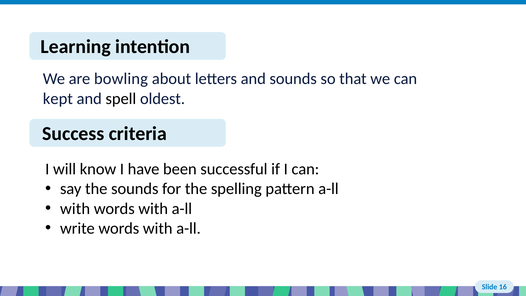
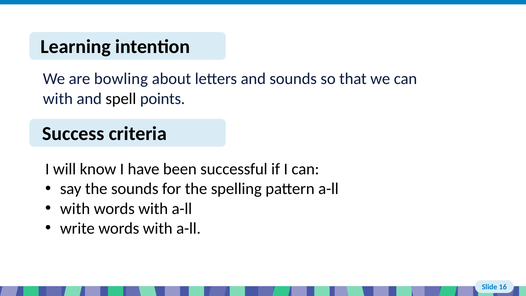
kept: kept -> with (58, 99)
oldest: oldest -> points (163, 99)
